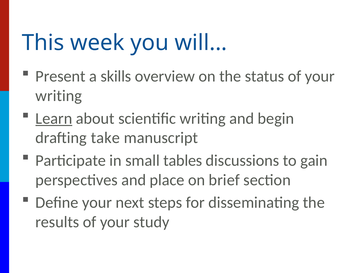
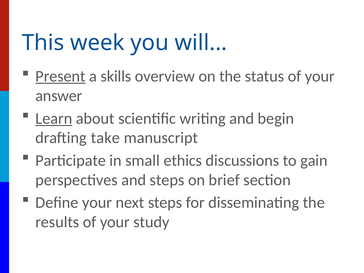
Present underline: none -> present (61, 76)
writing: writing -> answer (59, 96)
tables: tables -> ethics (183, 161)
and place: place -> steps (167, 180)
